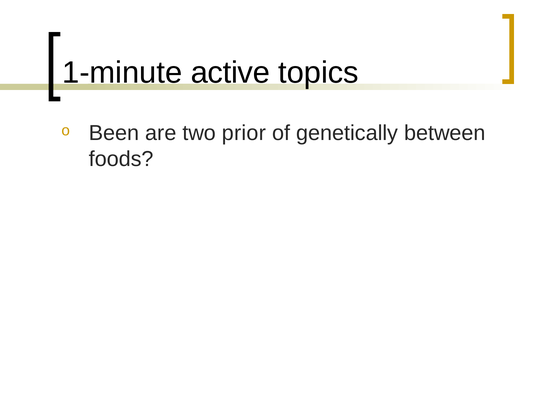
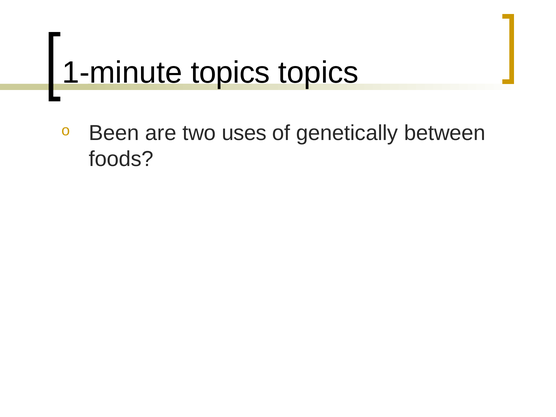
1-minute active: active -> topics (230, 73)
prior: prior -> uses (244, 133)
